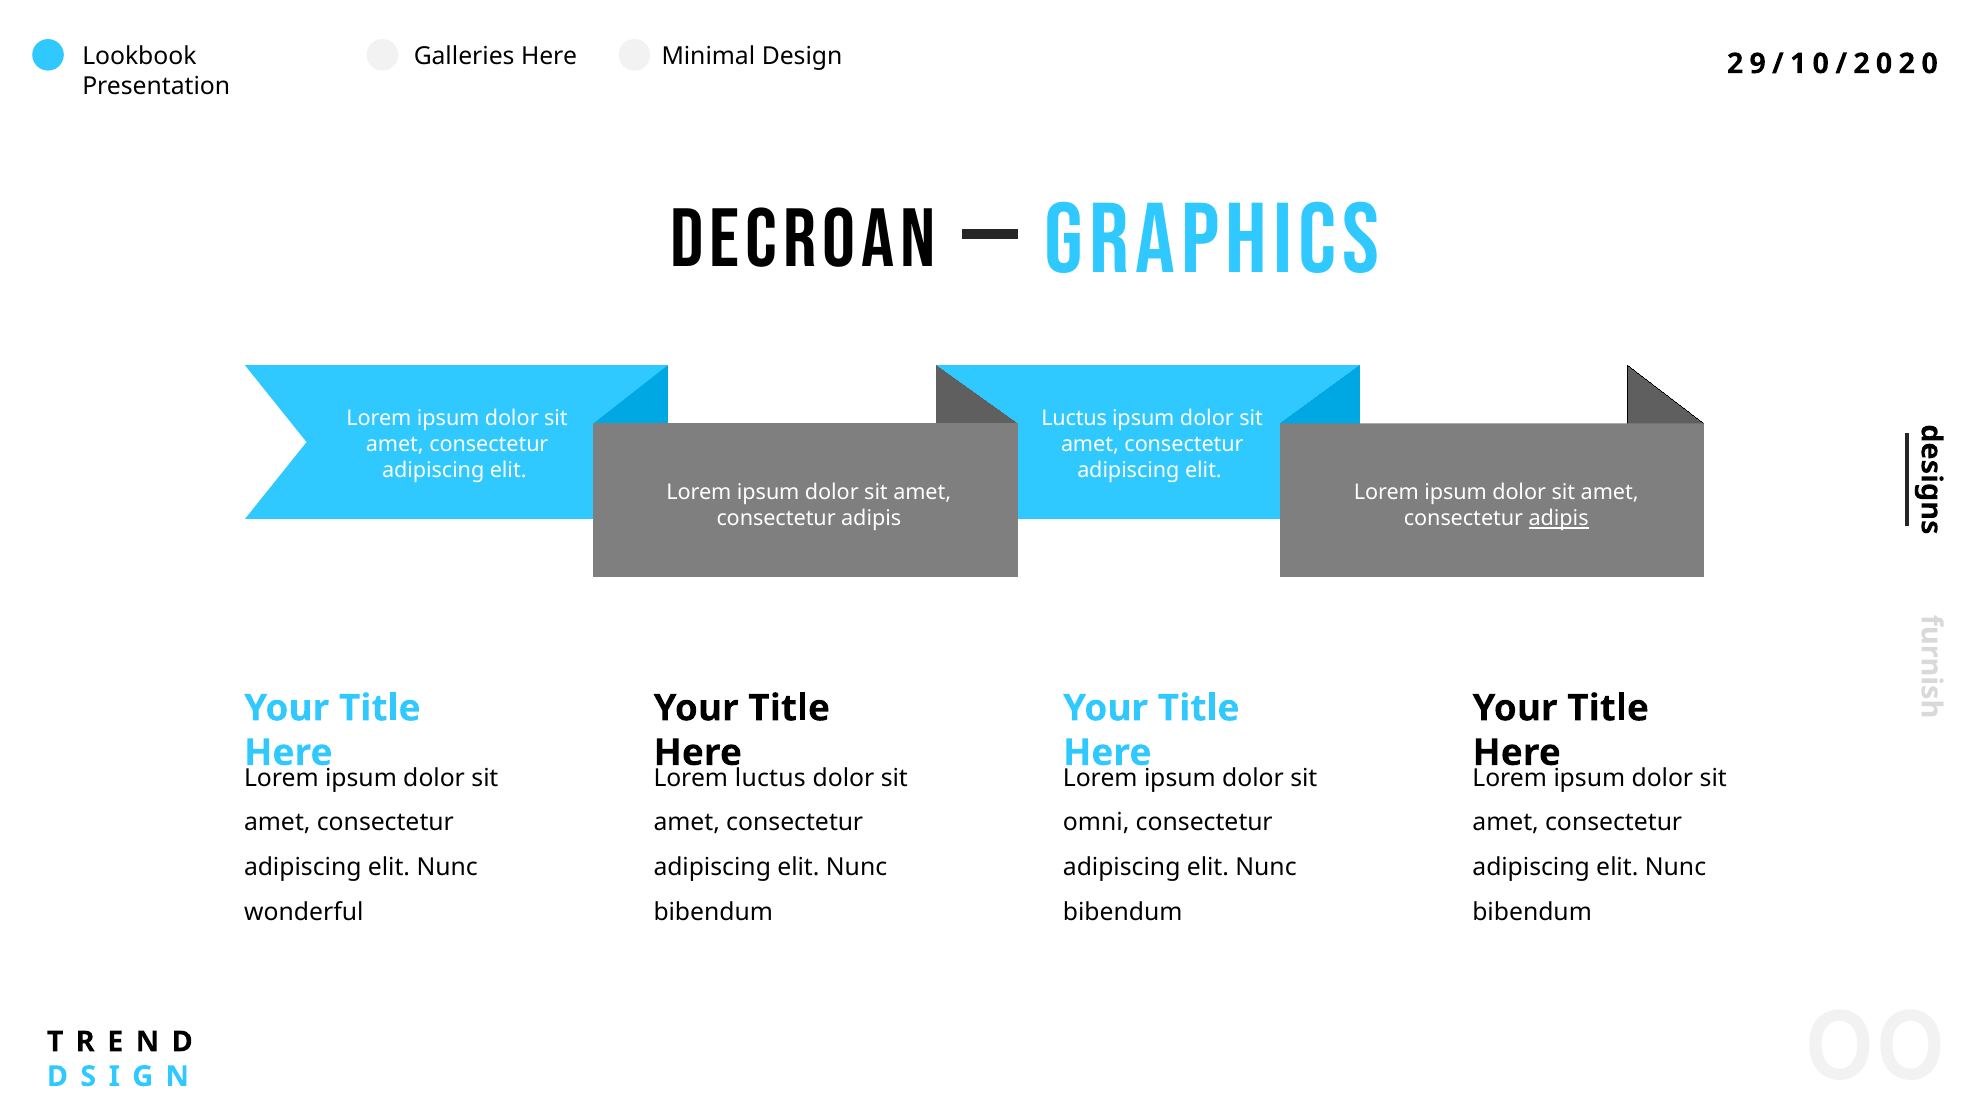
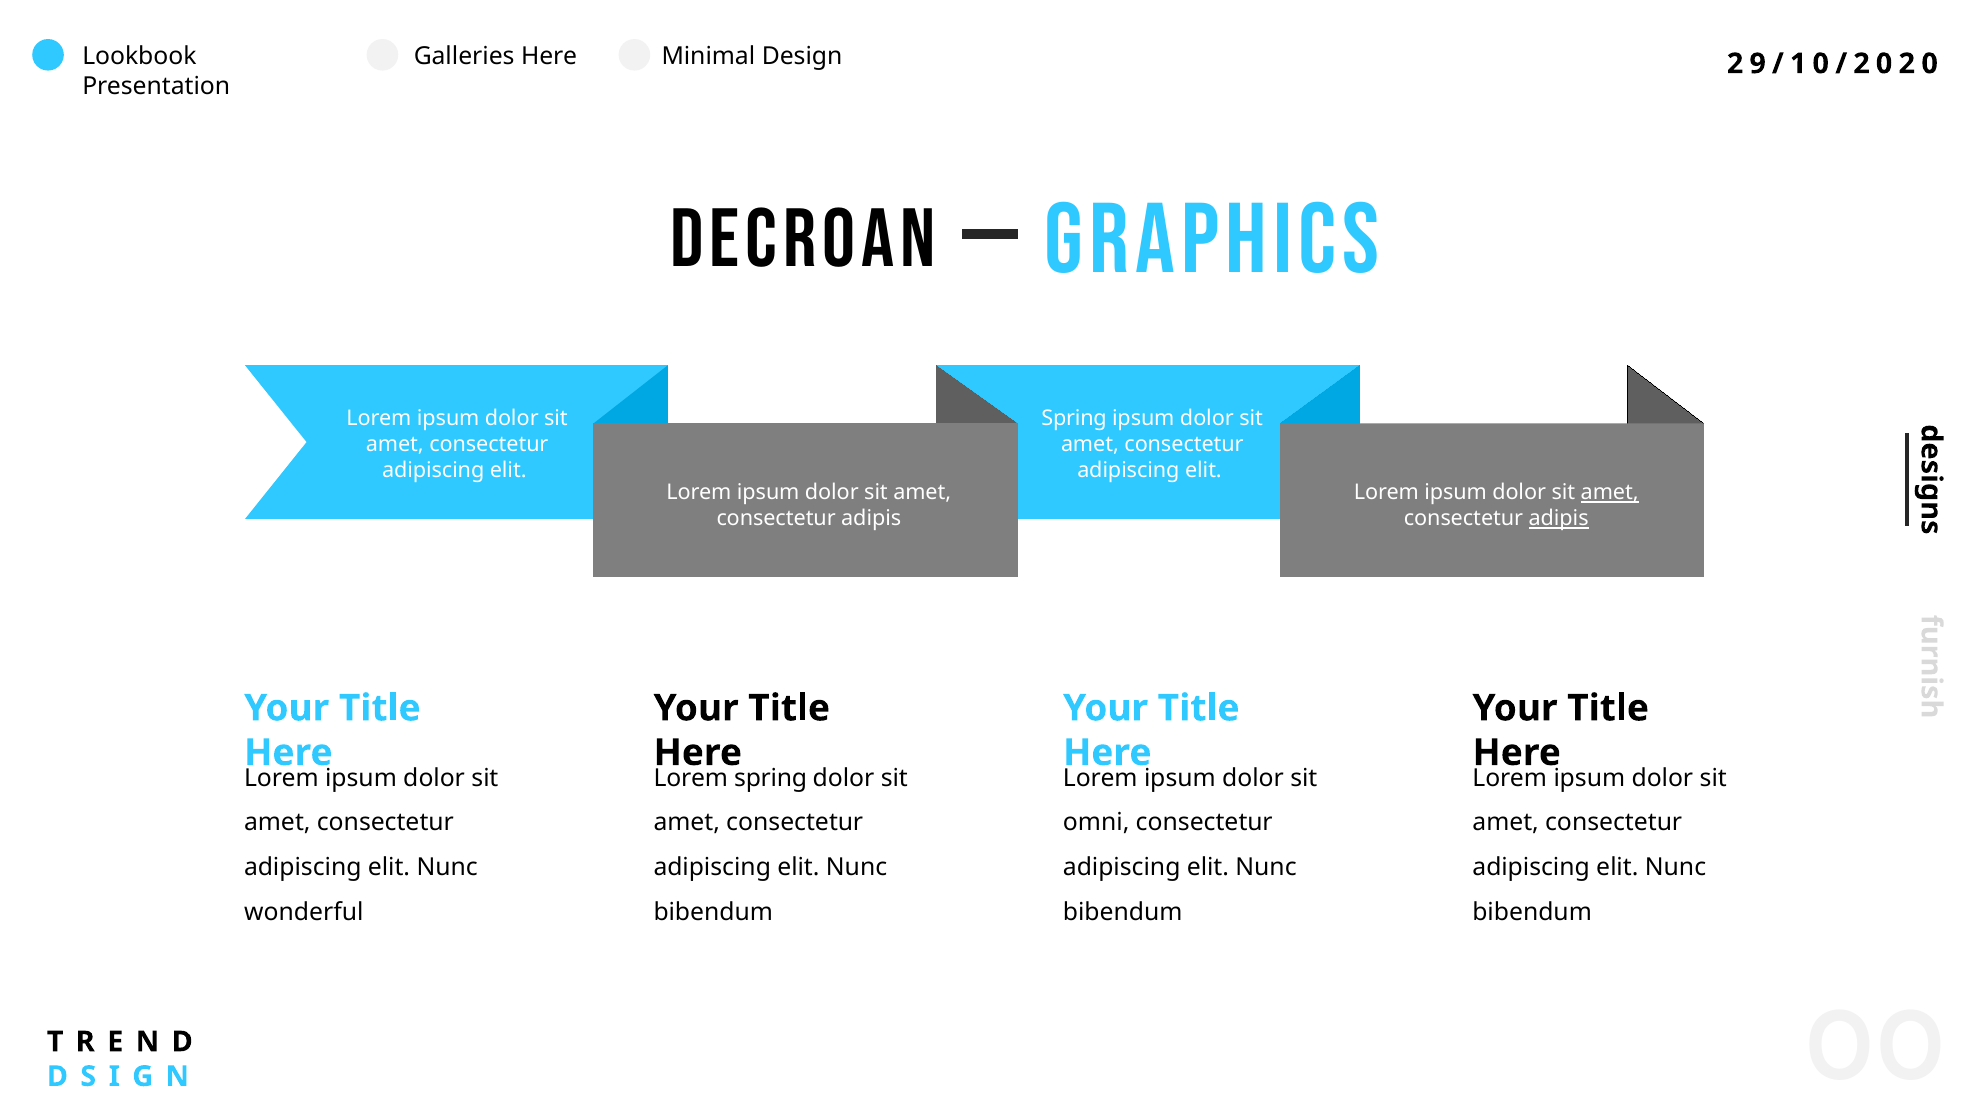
Luctus: Luctus -> Spring (1074, 418)
amet underline: none -> present (1610, 493)
luctus: luctus -> spring (771, 778)
